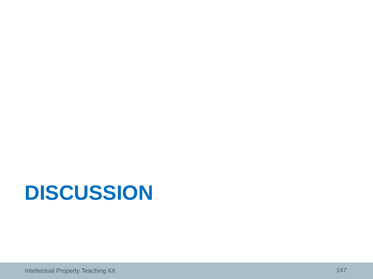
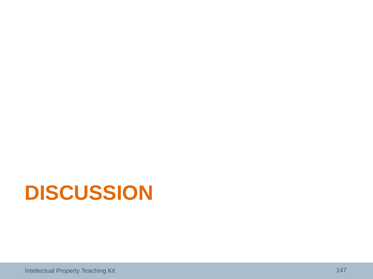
DISCUSSION colour: blue -> orange (89, 194)
